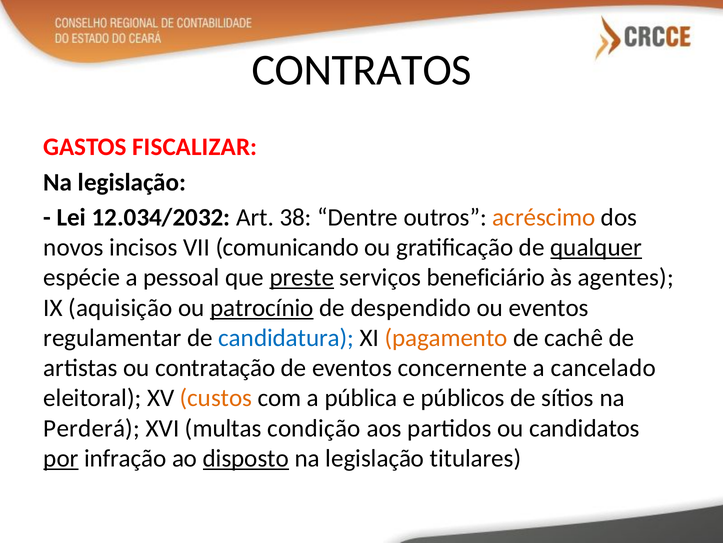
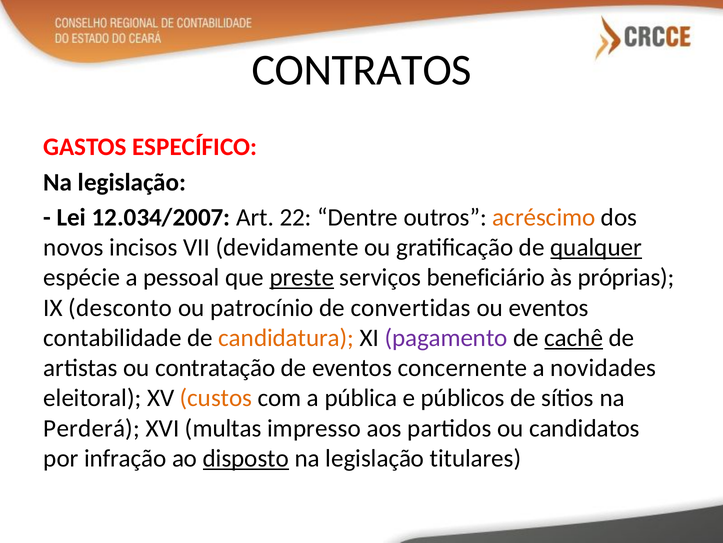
FISCALIZAR: FISCALIZAR -> ESPECÍFICO (195, 147)
12.034/2032: 12.034/2032 -> 12.034/2007 (161, 217)
38: 38 -> 22 (296, 217)
comunicando: comunicando -> devidamente (287, 247)
agentes: agentes -> próprias (626, 277)
aquisição: aquisição -> desconto (120, 307)
patrocínio underline: present -> none (262, 307)
despendido: despendido -> convertidas (411, 307)
regulamentar: regulamentar -> contabilidade (112, 337)
candidatura colour: blue -> orange (286, 337)
pagamento colour: orange -> purple (446, 337)
cachê underline: none -> present (574, 337)
cancelado: cancelado -> novidades (603, 368)
condição: condição -> impresso (314, 428)
por underline: present -> none (61, 458)
